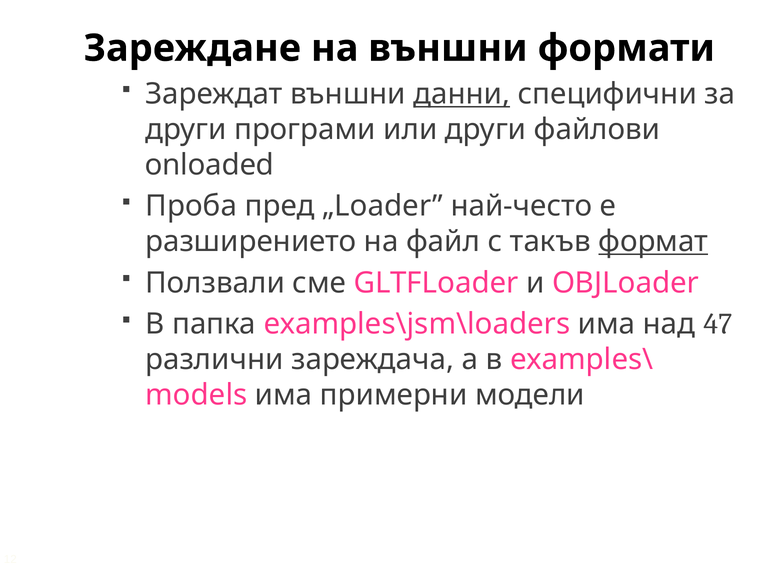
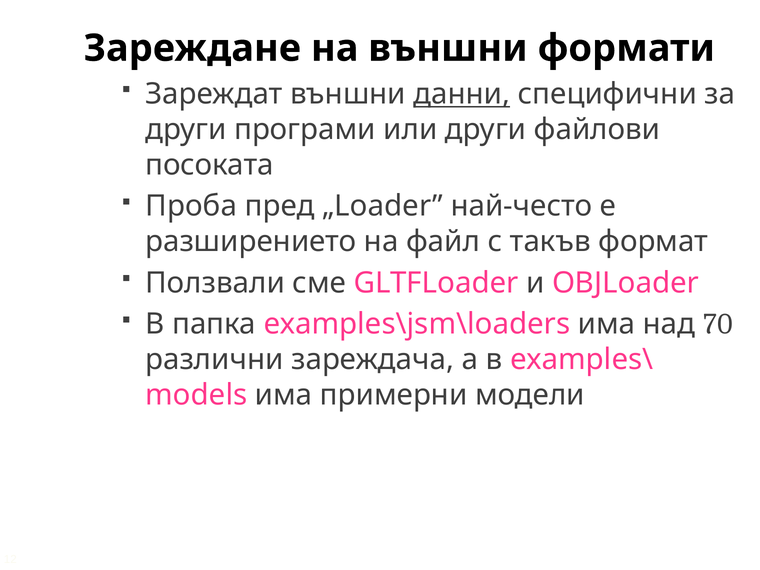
onloaded: onloaded -> посоката (209, 165)
формат underline: present -> none (653, 242)
47: 47 -> 70 (718, 324)
